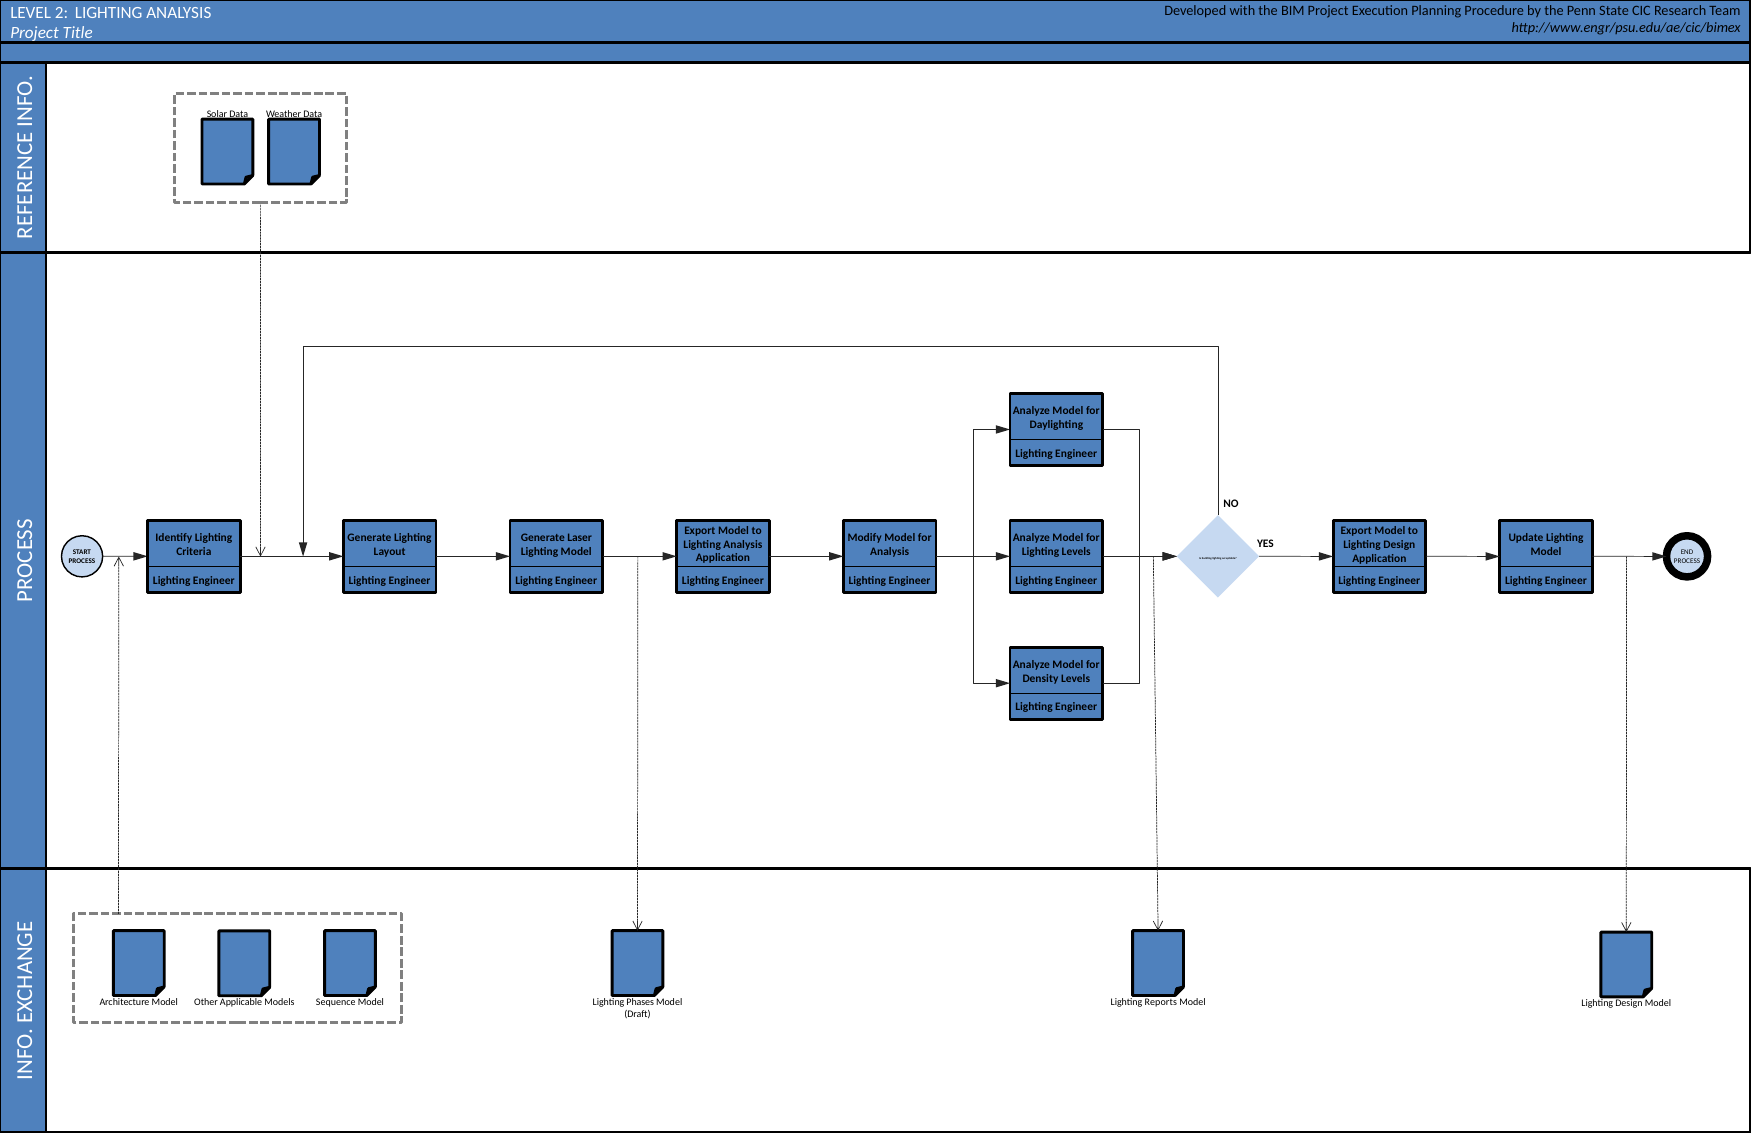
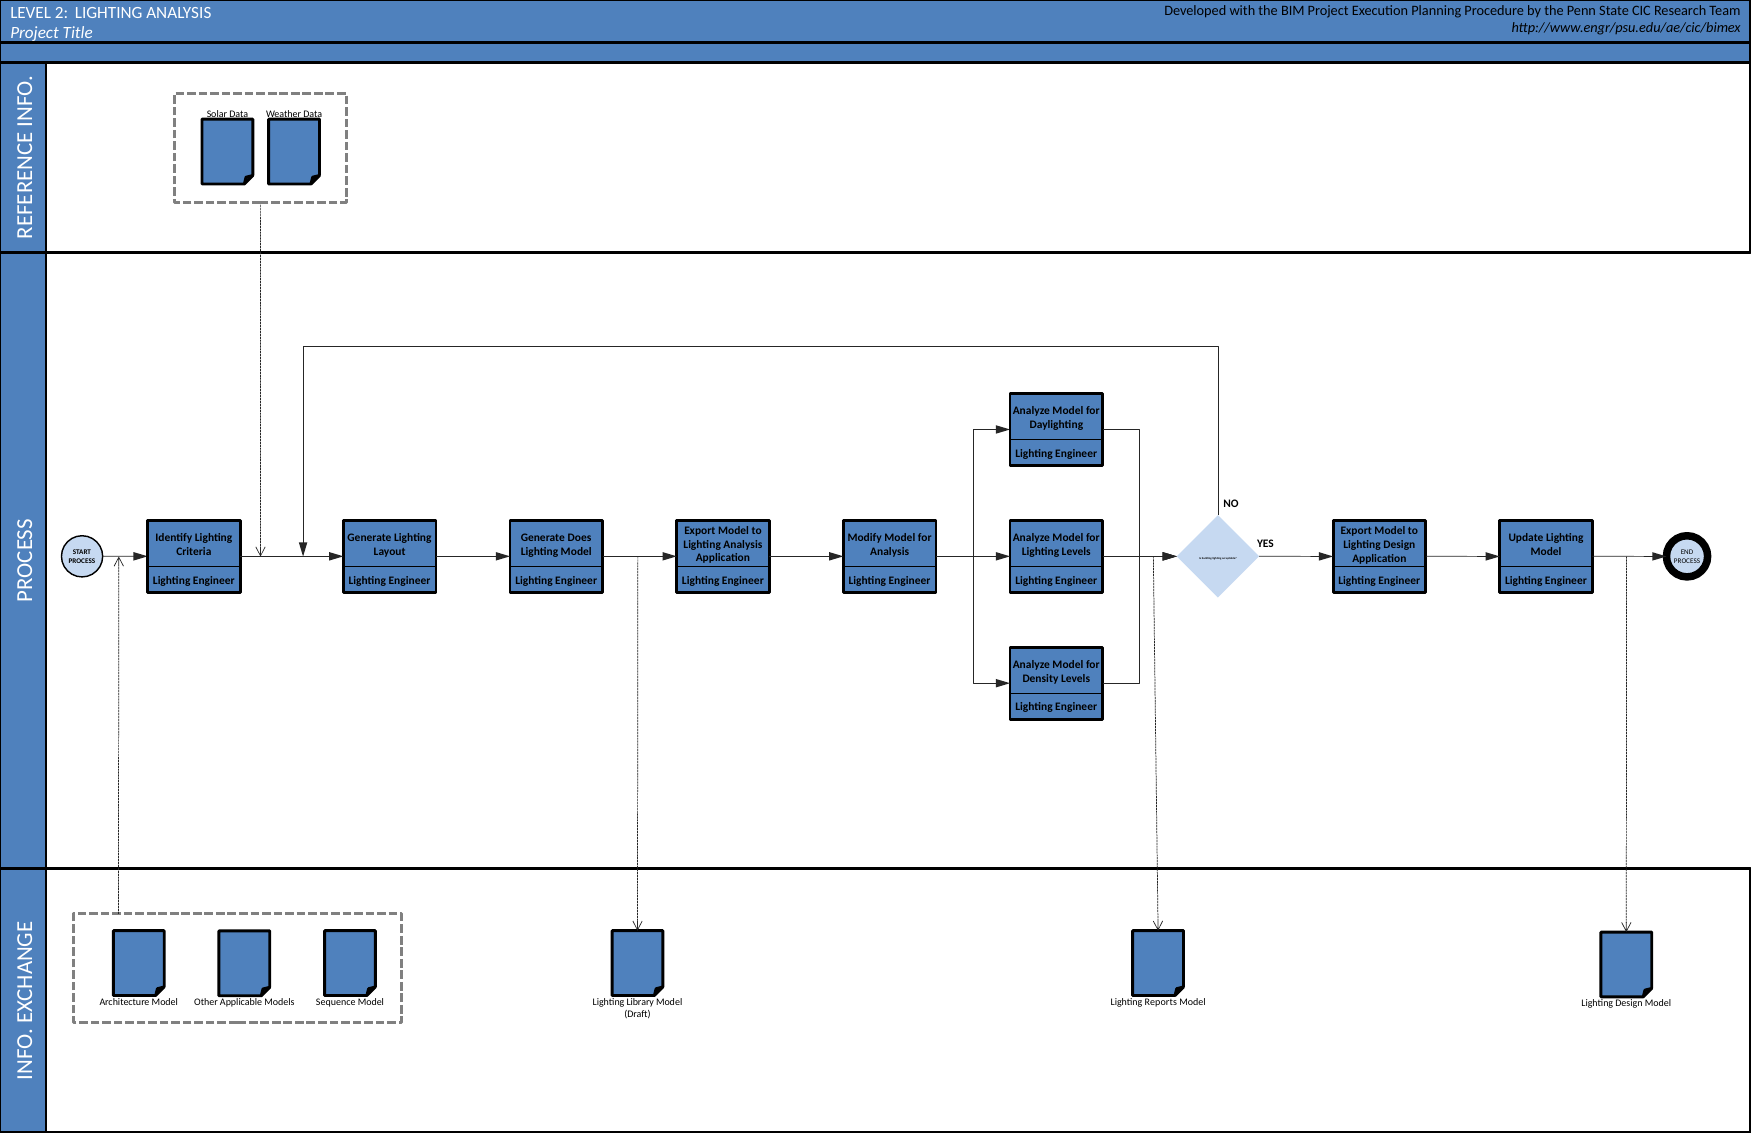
Laser: Laser -> Does (579, 538)
Phases: Phases -> Library (640, 1002)
